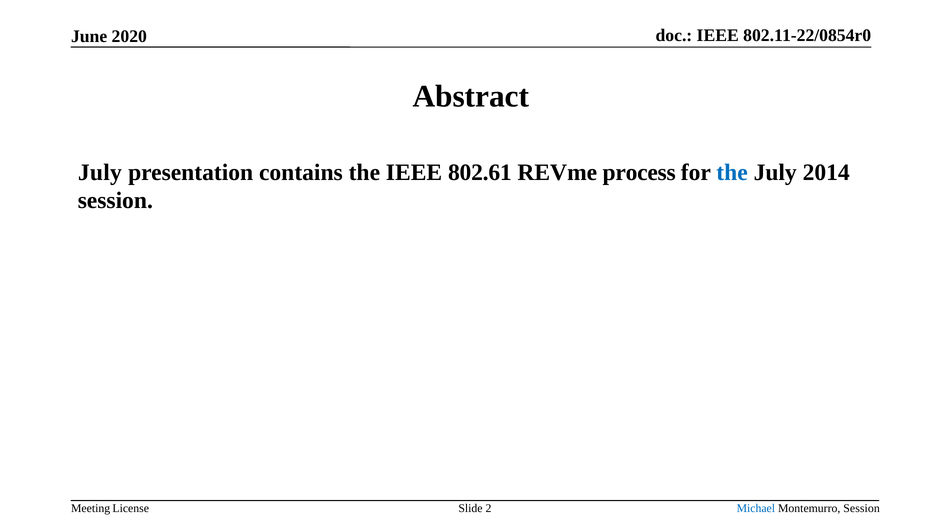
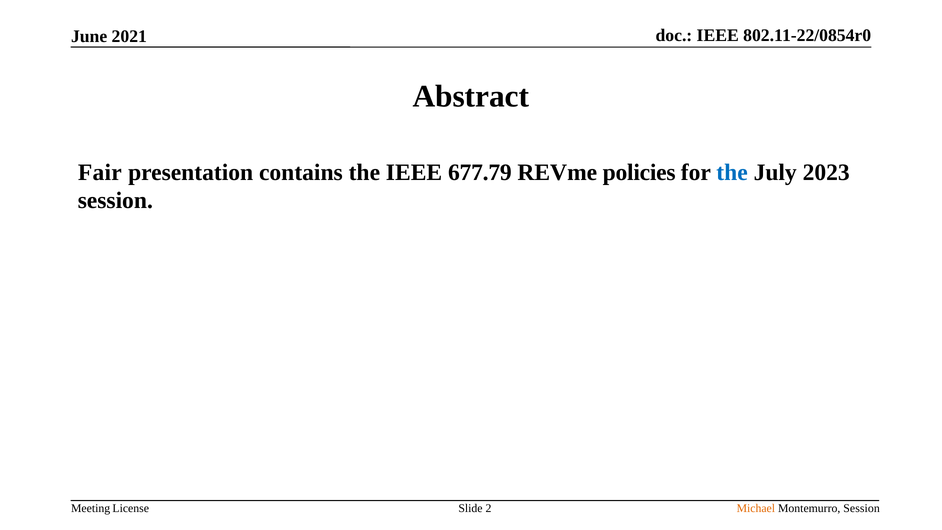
2020: 2020 -> 2021 (129, 37)
July: July -> Fair (100, 172)
802.61: 802.61 -> 677.79 (480, 172)
process: process -> policies (639, 172)
2014: 2014 -> 2023 (826, 172)
Michael colour: blue -> orange (756, 508)
